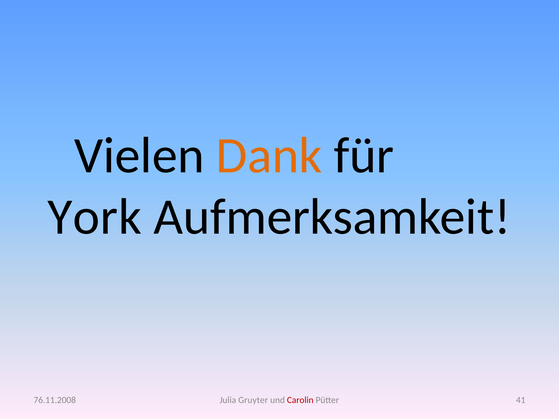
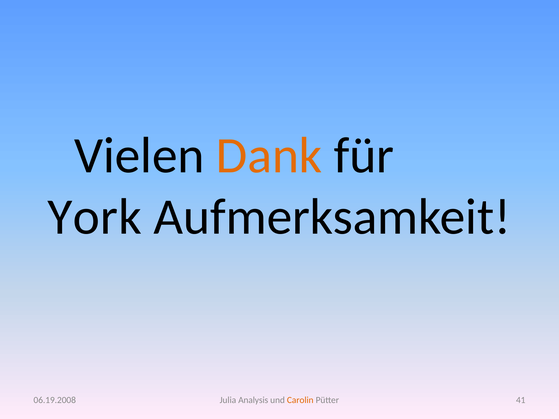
Gruyter: Gruyter -> Analysis (253, 400)
Carolin colour: red -> orange (300, 400)
76.11.2008: 76.11.2008 -> 06.19.2008 (55, 400)
